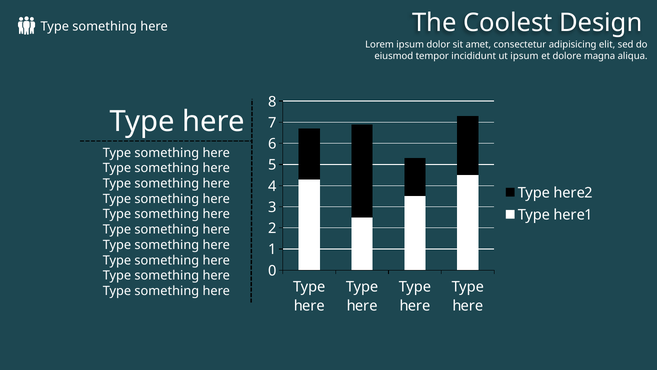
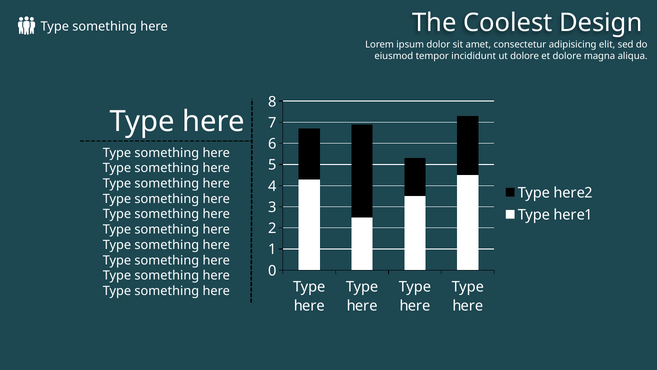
ut ipsum: ipsum -> dolore (525, 56)
